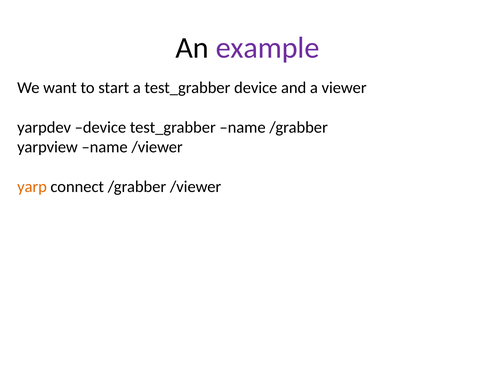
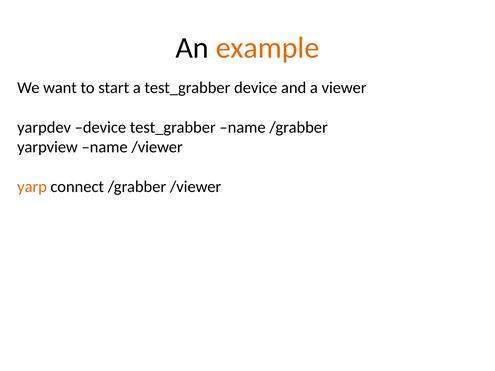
example colour: purple -> orange (268, 48)
